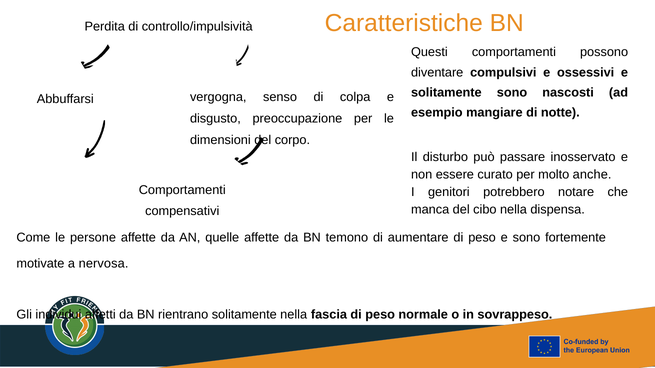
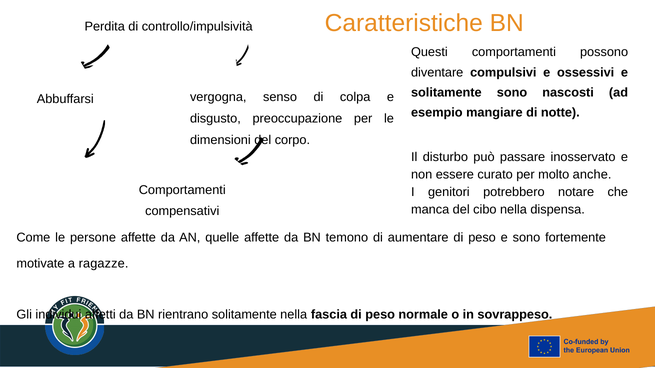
nervosa: nervosa -> ragazze (104, 264)
